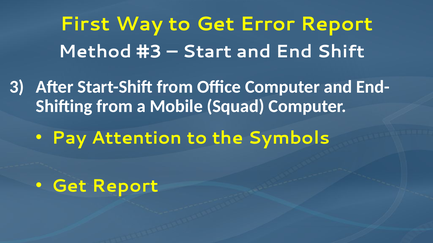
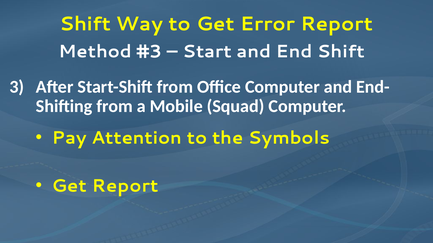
First: First -> Shift (85, 24)
